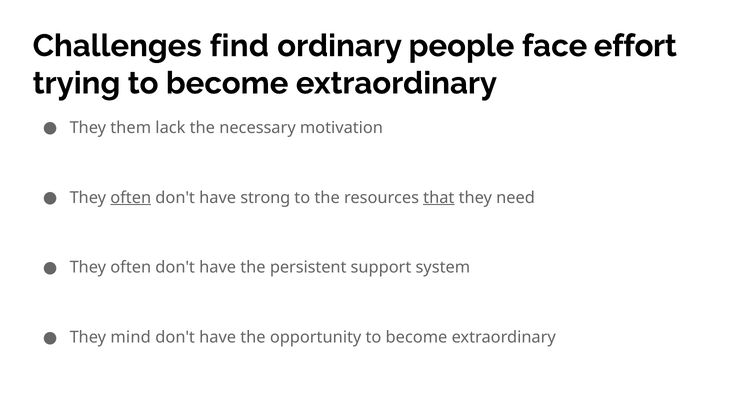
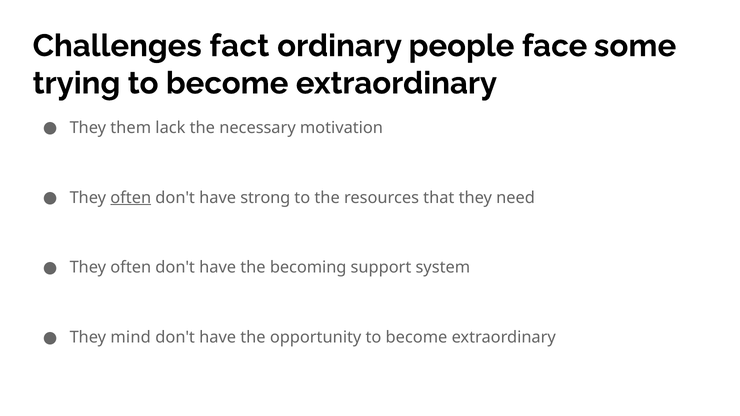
find: find -> fact (239, 46)
effort: effort -> some (635, 46)
that underline: present -> none (439, 198)
persistent: persistent -> becoming (308, 268)
